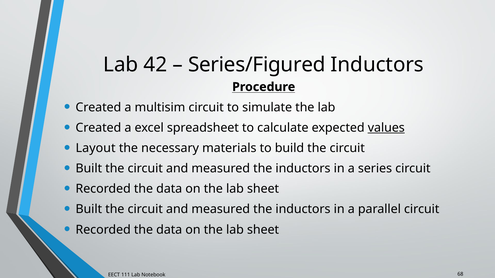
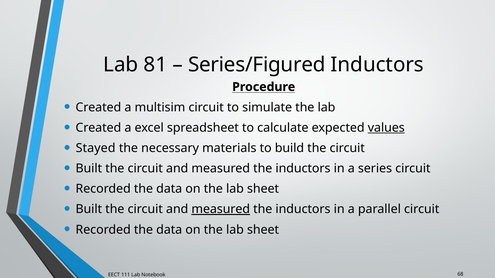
42: 42 -> 81 (155, 65)
Layout: Layout -> Stayed (96, 148)
measured underline: none -> present (221, 210)
